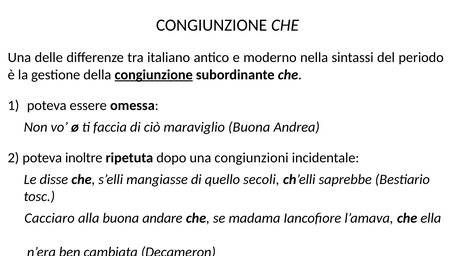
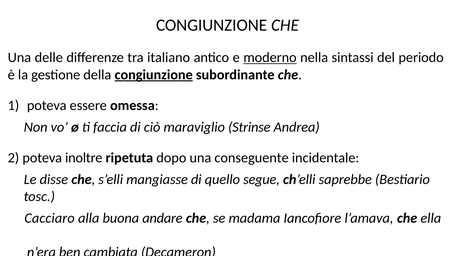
moderno underline: none -> present (270, 58)
maraviglio Buona: Buona -> Strinse (249, 127)
congiunzioni: congiunzioni -> conseguente (252, 158)
secoli: secoli -> segue (261, 179)
